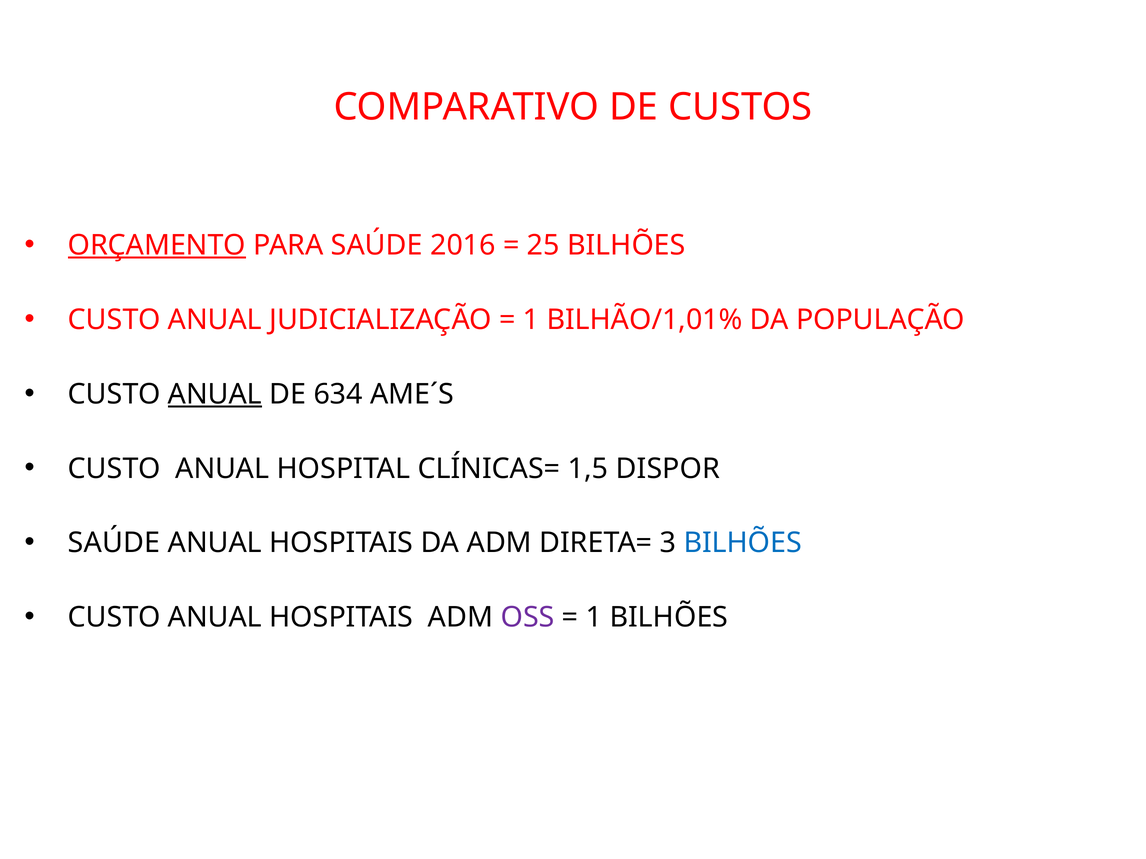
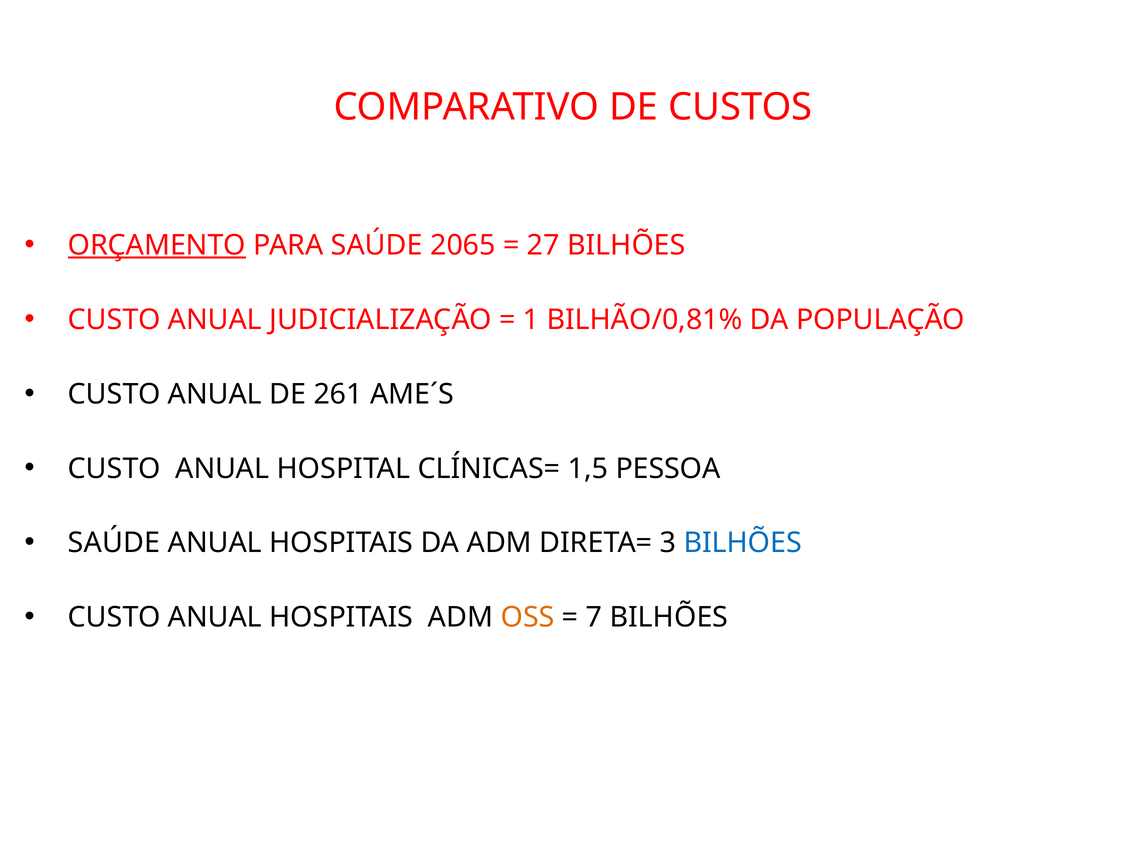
2016: 2016 -> 2065 (463, 245)
25: 25 -> 27 (543, 245)
BILHÃO/1,01%: BILHÃO/1,01% -> BILHÃO/0,81% (645, 320)
ANUAL underline: present -> none (215, 394)
634: 634 -> 261 (338, 394)
DISPOR: DISPOR -> PESSOA (668, 469)
OSS colour: purple -> orange (528, 618)
1: 1 -> 7 (594, 618)
